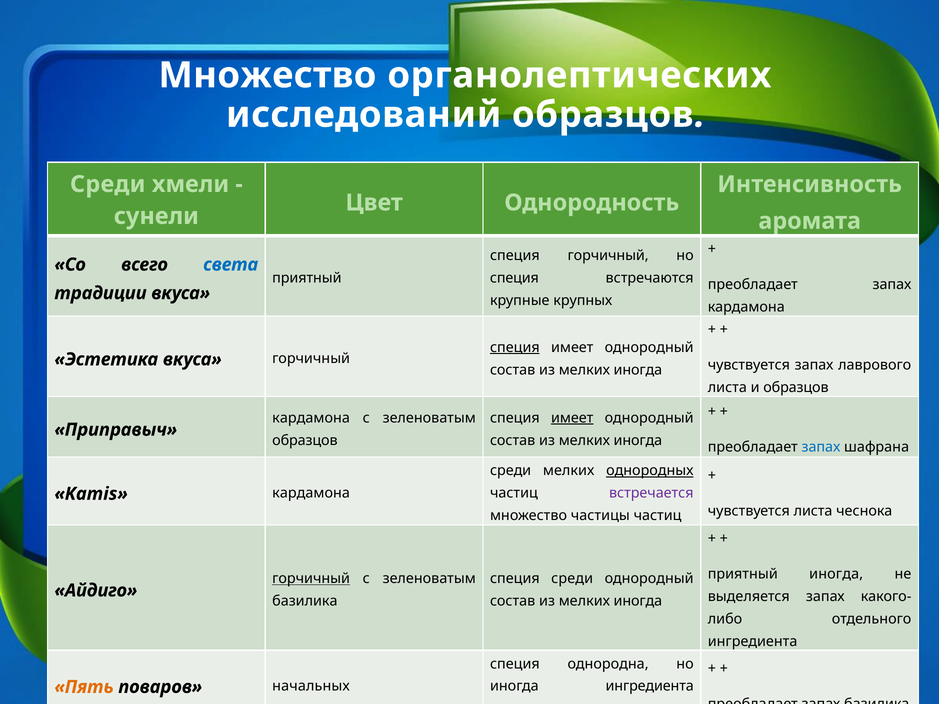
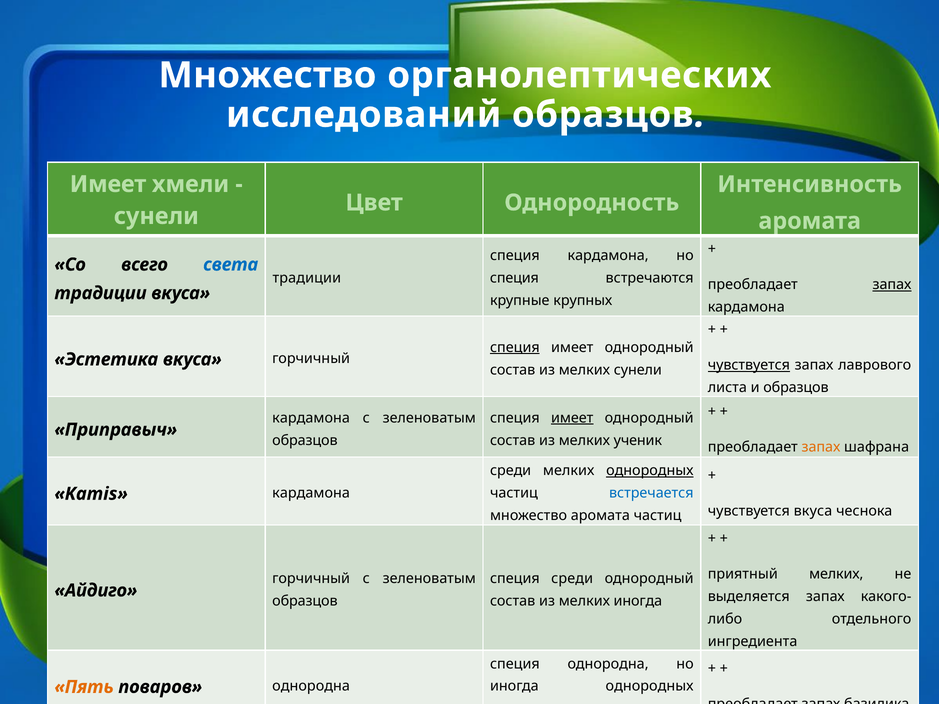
Среди: Среди -> Имеет (108, 184)
специя горчичный: горчичный -> кардамона (608, 256)
приятный: приятный -> традиции (307, 278)
запах underline: none -> present (892, 285)
чувствуется underline: none -> present (749, 365)
иногда: иногда -> сунели (638, 370)
иногда: иногда -> ученик (638, 440)
запах colour: blue -> orange (821, 447)
встречается colour: purple -> blue (651, 493)
чувствуется листа: листа -> вкуса (813, 511)
множество частицы: частицы -> аромата (600, 516)
приятный иногда: иногда -> мелких (836, 574)
горчичный underline: present -> none (311, 579)
базилика: базилика -> образцов (305, 601)
иногда ингредиента: ингредиента -> однородных (650, 687)
поваров начальных: начальных -> однородна (311, 687)
